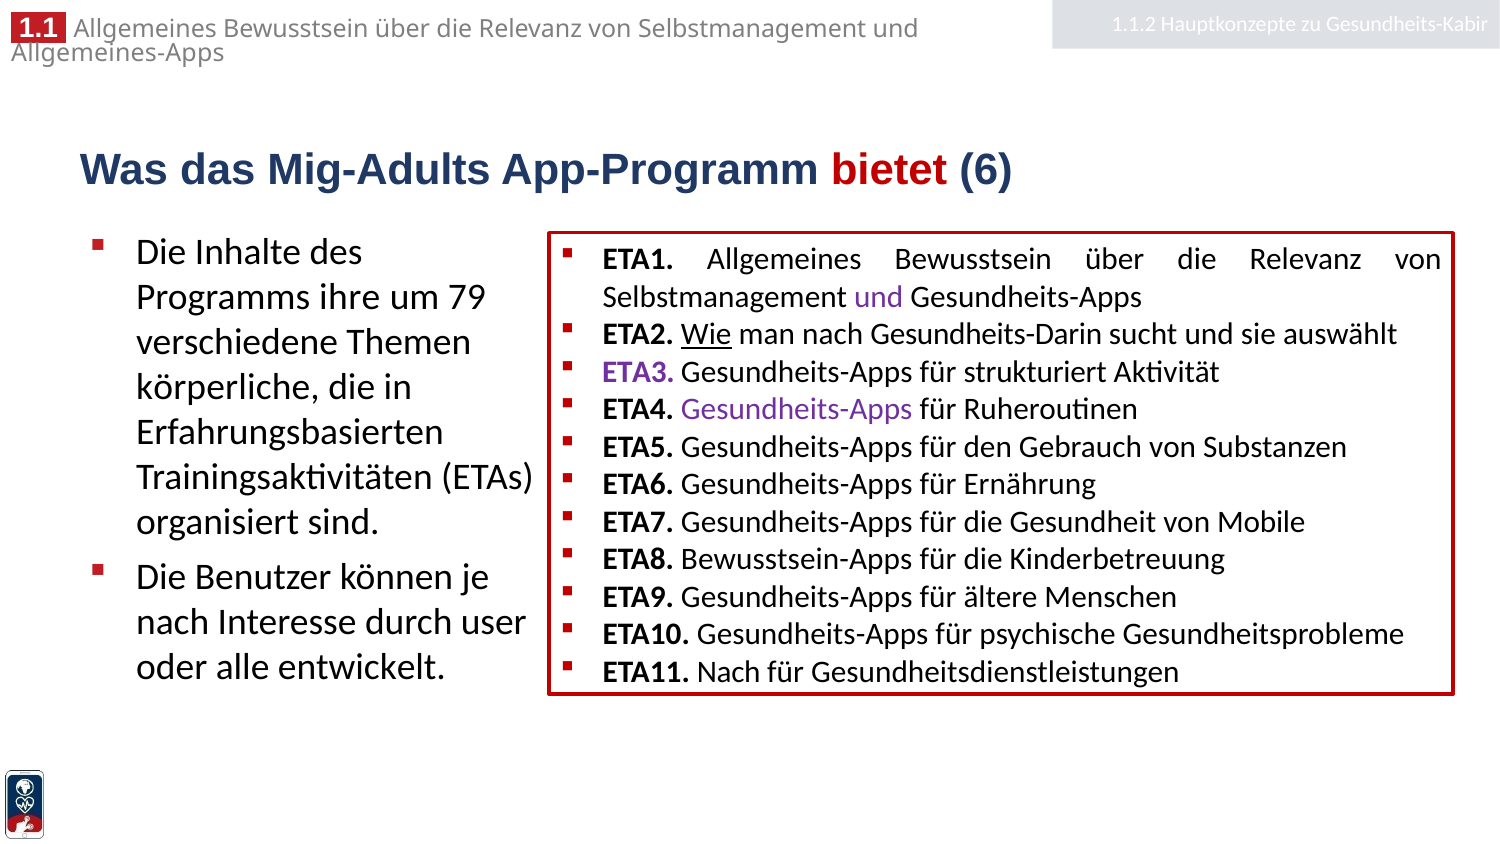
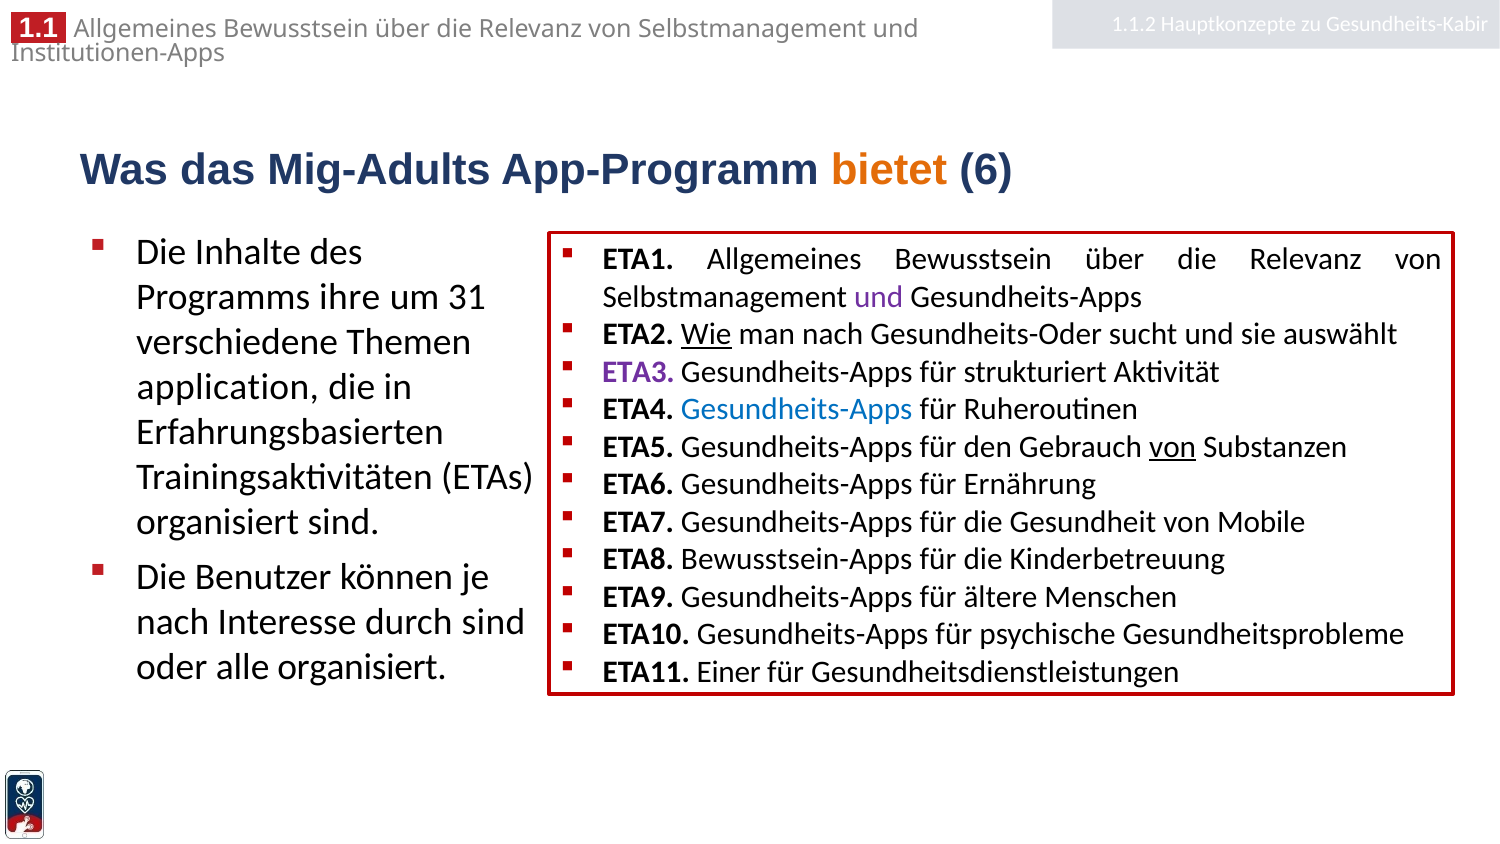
Allgemeines-Apps: Allgemeines-Apps -> Institutionen-Apps (118, 54)
bietet colour: red -> orange (889, 170)
79: 79 -> 31 (467, 297)
Gesundheits-Darin: Gesundheits-Darin -> Gesundheits-Oder (986, 334)
körperliche: körperliche -> application (228, 387)
Gesundheits-Apps colour: purple -> blue (797, 409)
von underline: none -> present (1173, 447)
durch user: user -> sind (494, 622)
alle entwickelt: entwickelt -> organisiert (362, 667)
ETA11 Nach: Nach -> Einer (729, 672)
